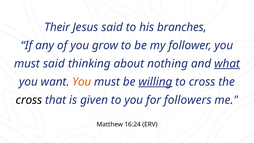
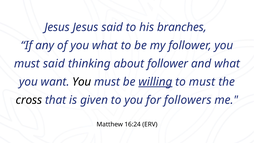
Their: Their -> Jesus (57, 27)
you grow: grow -> what (105, 45)
about nothing: nothing -> follower (168, 64)
what underline: present -> none (227, 64)
You colour: orange -> black (82, 82)
to cross: cross -> must (202, 82)
